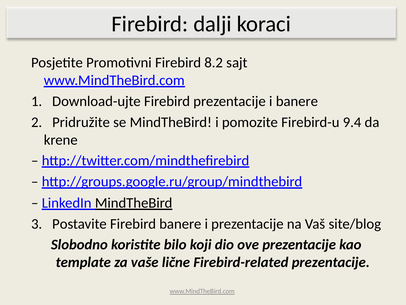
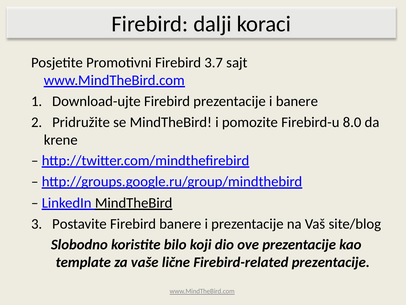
8.2: 8.2 -> 3.7 (214, 63)
9.4: 9.4 -> 8.0 (352, 122)
